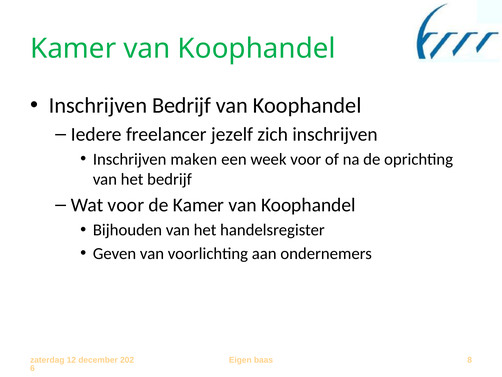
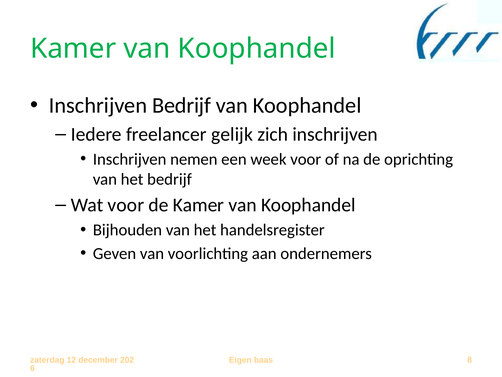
jezelf: jezelf -> gelijk (232, 134)
maken: maken -> nemen (194, 159)
